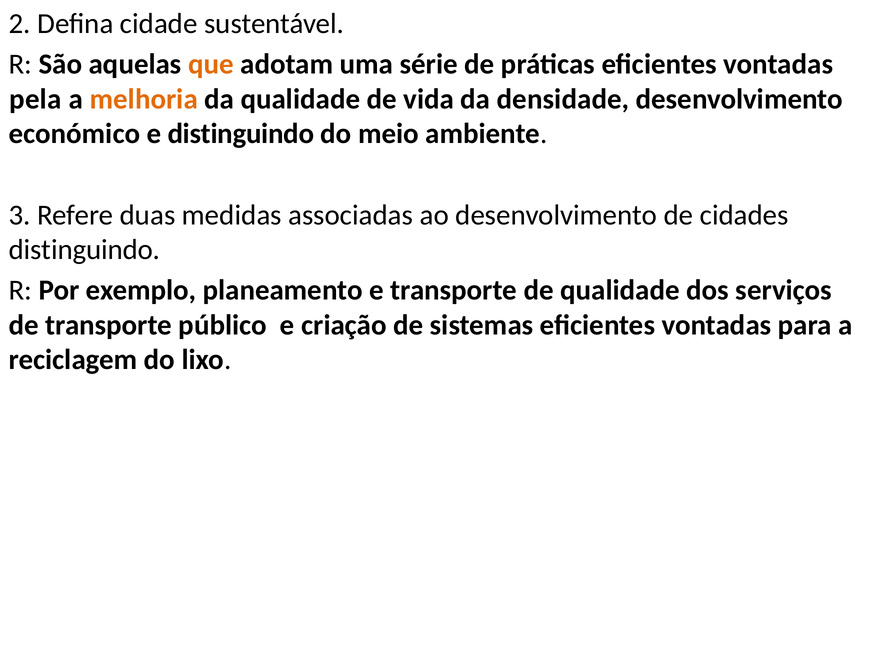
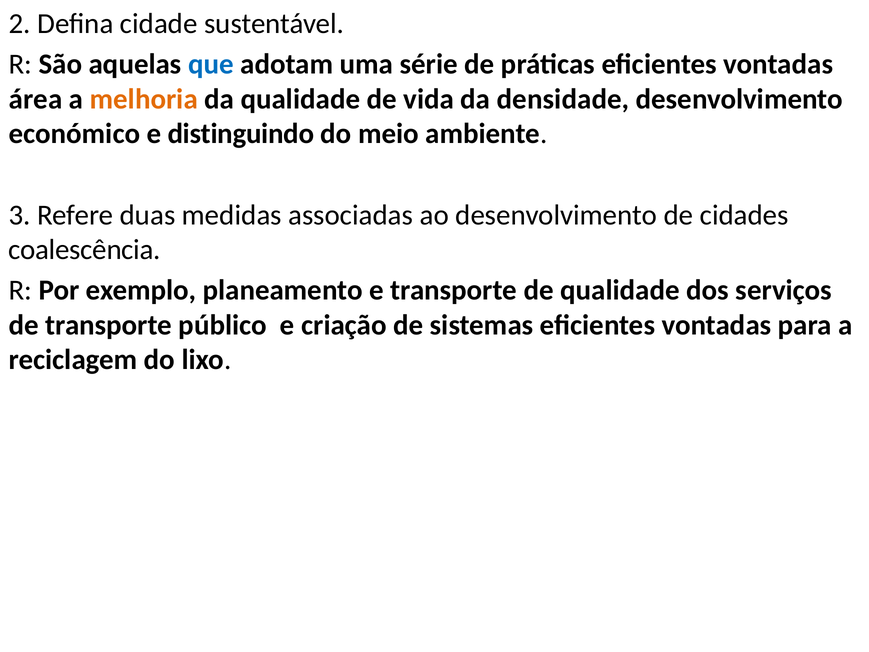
que colour: orange -> blue (211, 64)
pela: pela -> área (35, 99)
distinguindo: distinguindo -> coalescência (85, 250)
